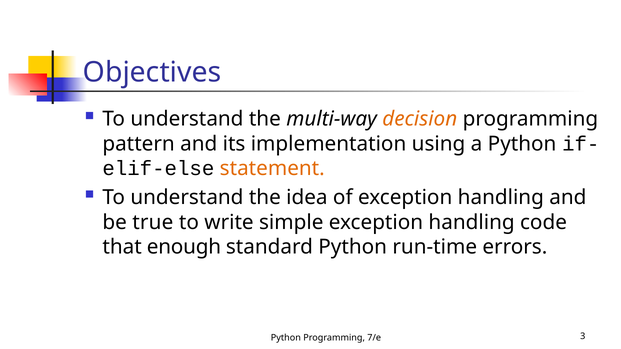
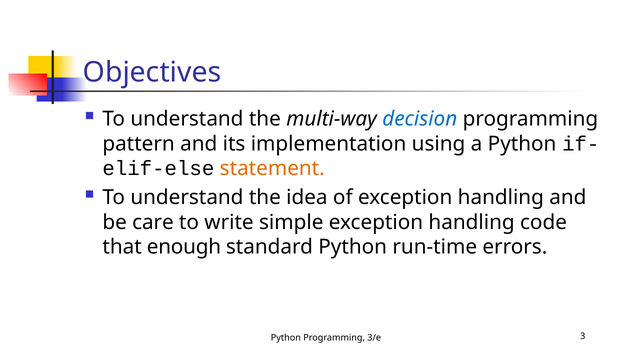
decision colour: orange -> blue (420, 119)
true: true -> care (153, 223)
7/e: 7/e -> 3/e (374, 338)
